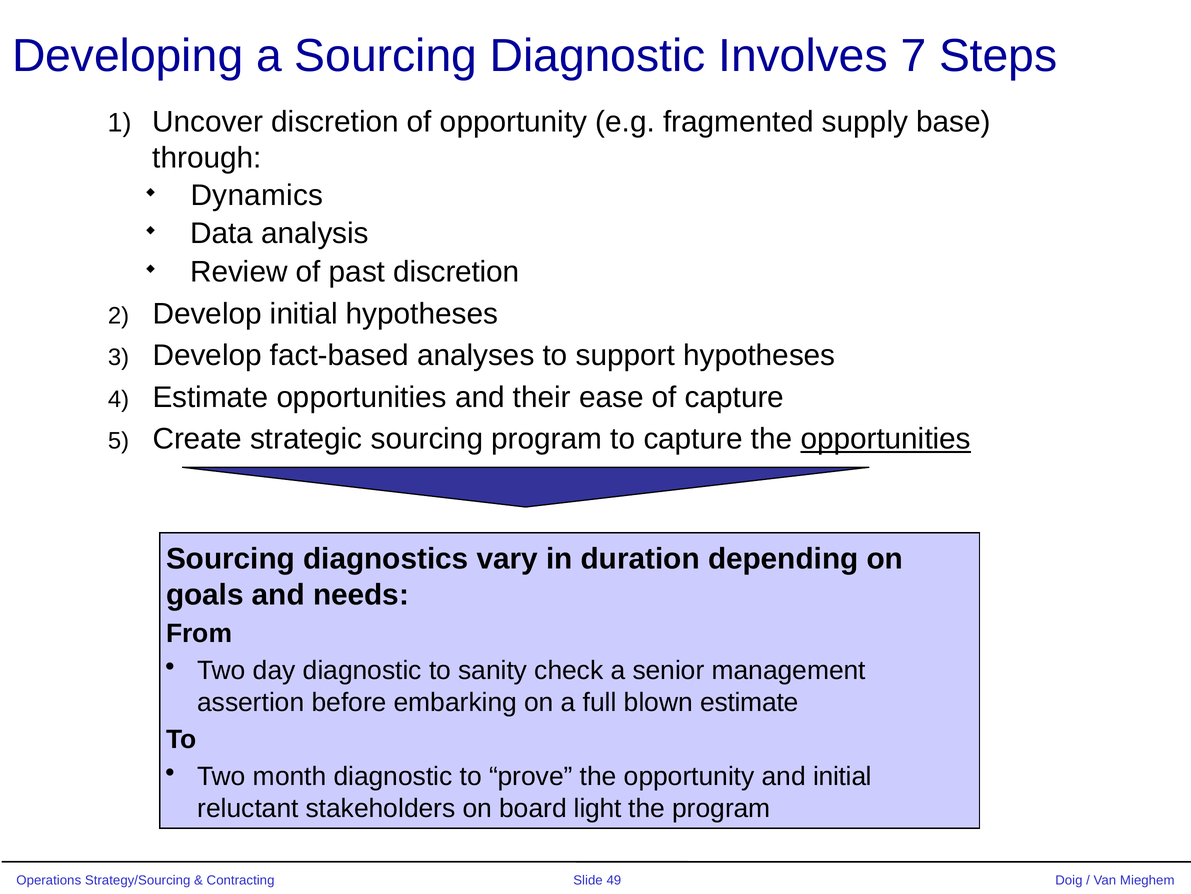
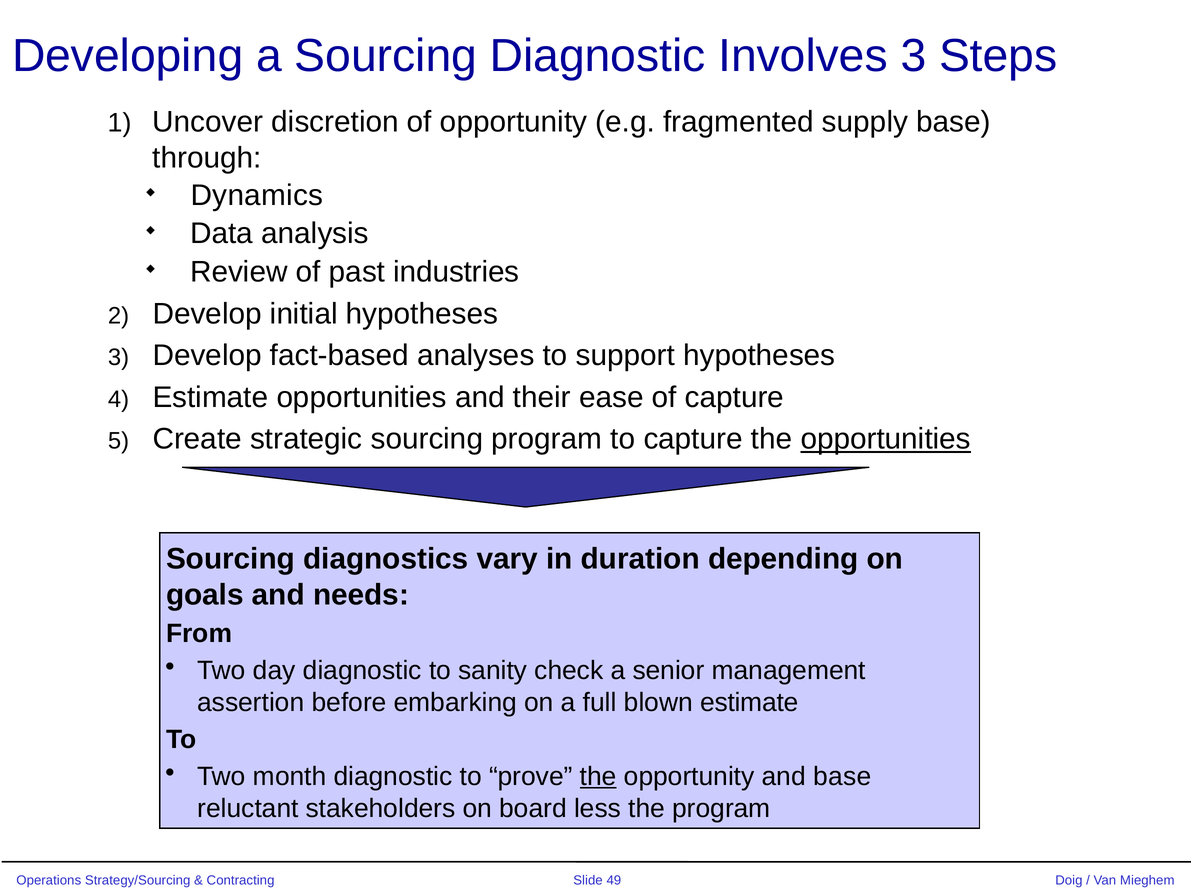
Involves 7: 7 -> 3 (914, 56)
past discretion: discretion -> industries (456, 272)
the underline: none -> present (598, 776)
and initial: initial -> base (842, 776)
light: light -> less (598, 808)
